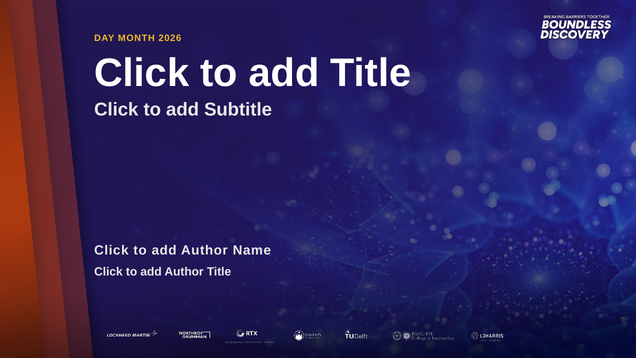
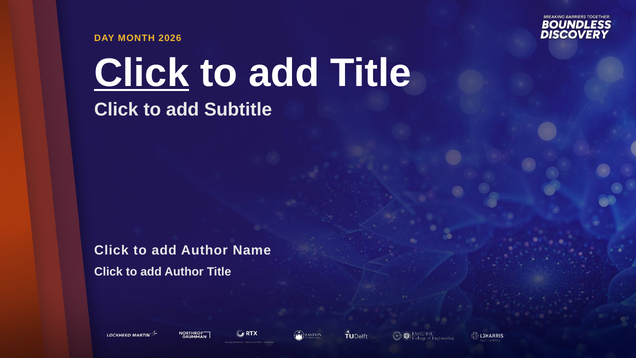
Click underline: none -> present (142, 73)
